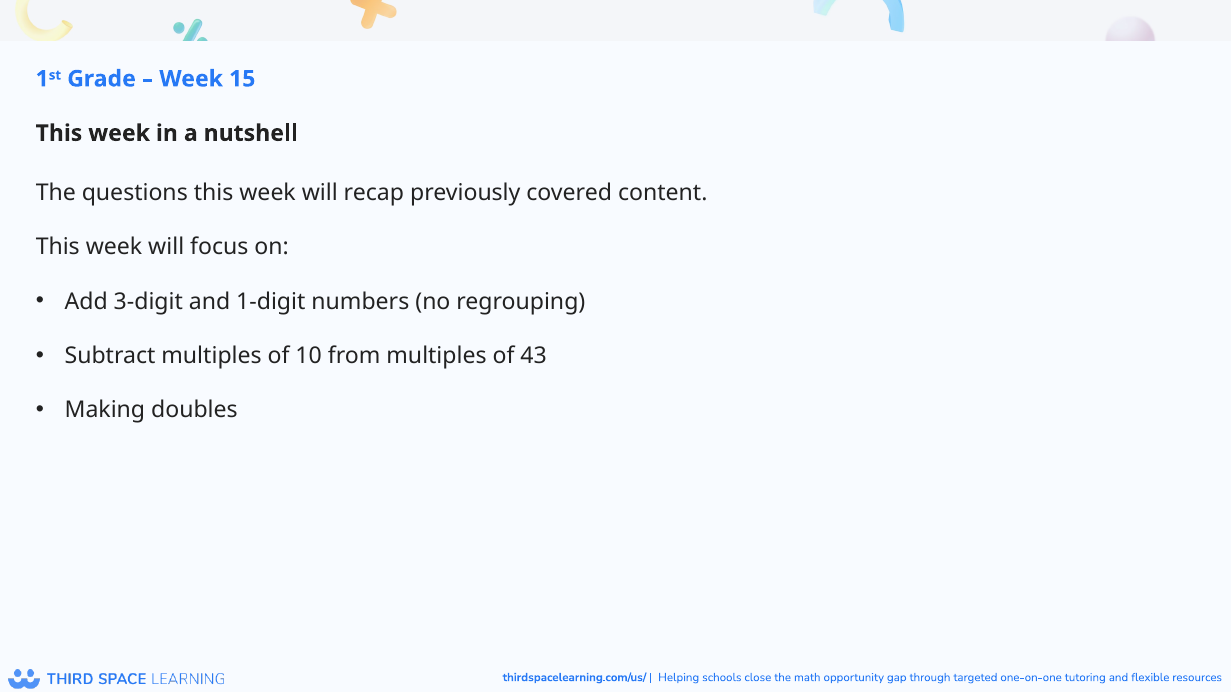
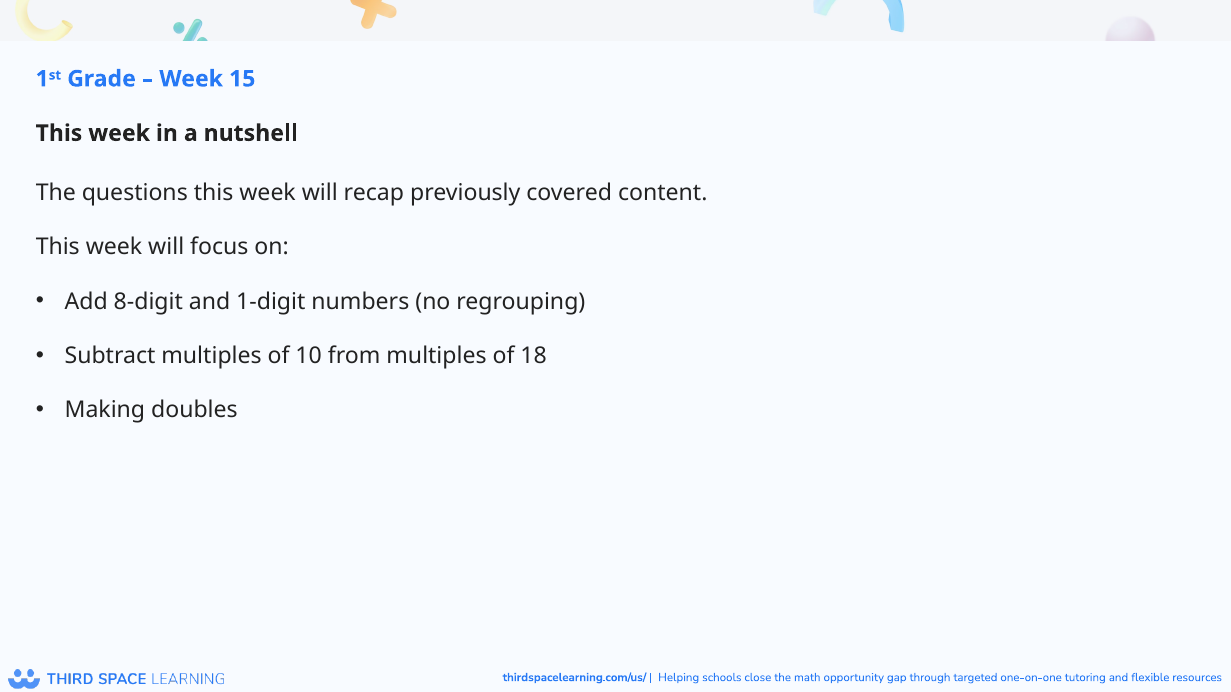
3-digit: 3-digit -> 8-digit (148, 302)
43: 43 -> 18 (534, 356)
